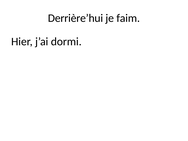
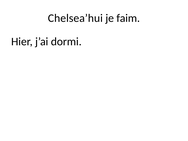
Derrière’hui: Derrière’hui -> Chelsea’hui (75, 18)
